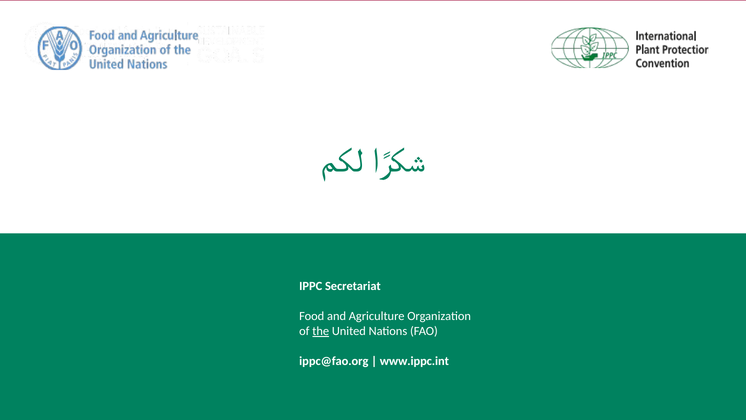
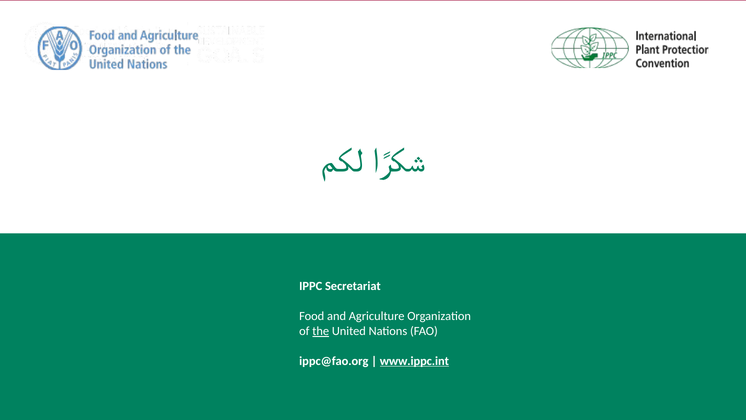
www.ippc.int underline: none -> present (414, 361)
